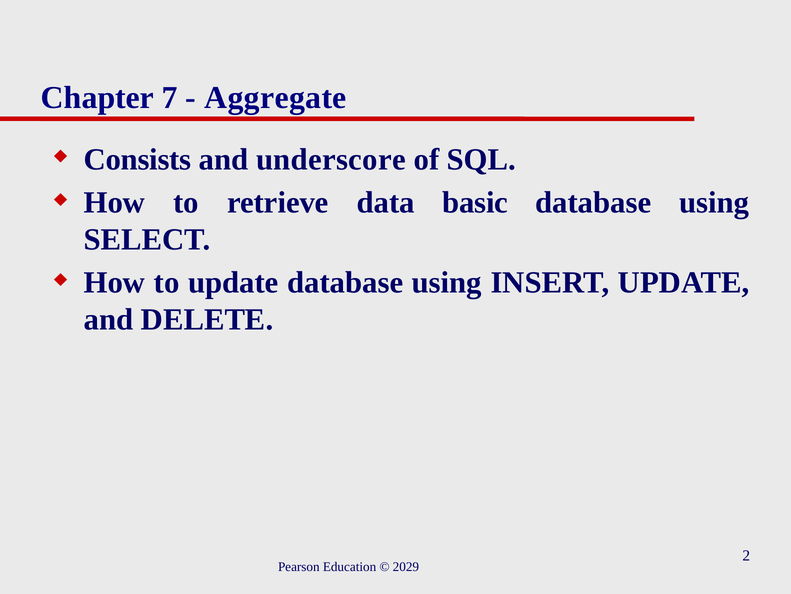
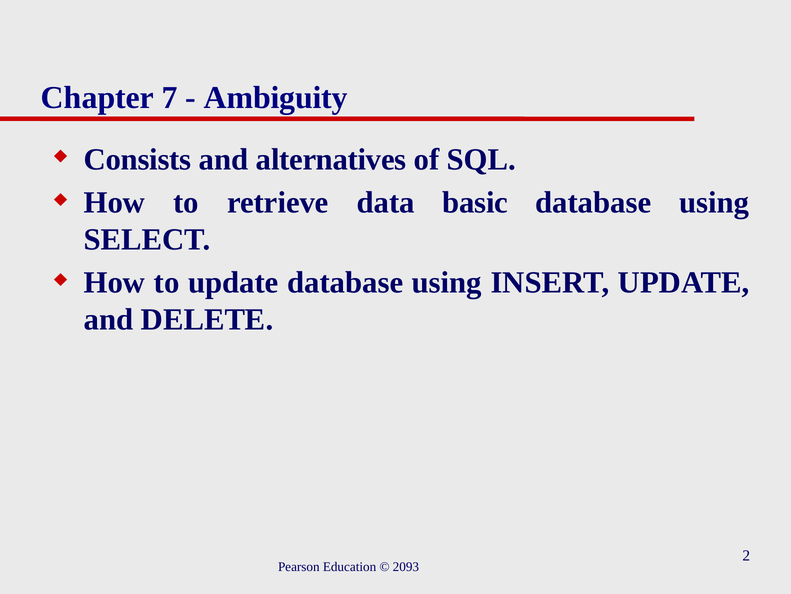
Aggregate: Aggregate -> Ambiguity (276, 98)
underscore: underscore -> alternatives (331, 159)
2029: 2029 -> 2093 (406, 566)
